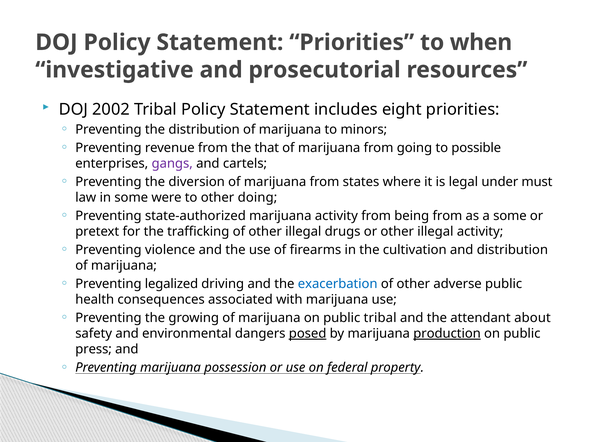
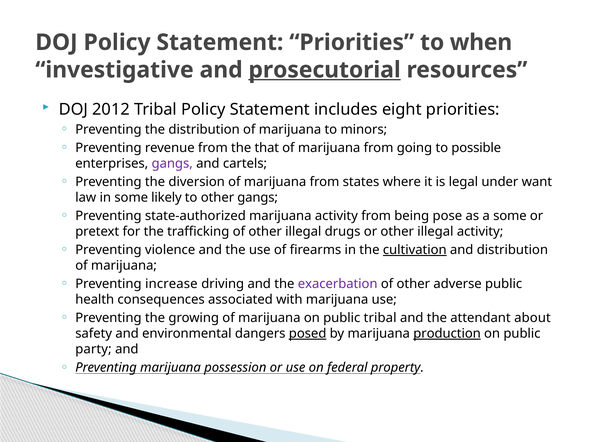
prosecutorial underline: none -> present (325, 70)
2002: 2002 -> 2012 (111, 109)
must: must -> want (537, 182)
were: were -> likely (166, 197)
other doing: doing -> gangs (258, 197)
being from: from -> pose (447, 216)
cultivation underline: none -> present (415, 250)
legalized: legalized -> increase (171, 284)
exacerbation colour: blue -> purple (338, 284)
press: press -> party (93, 349)
